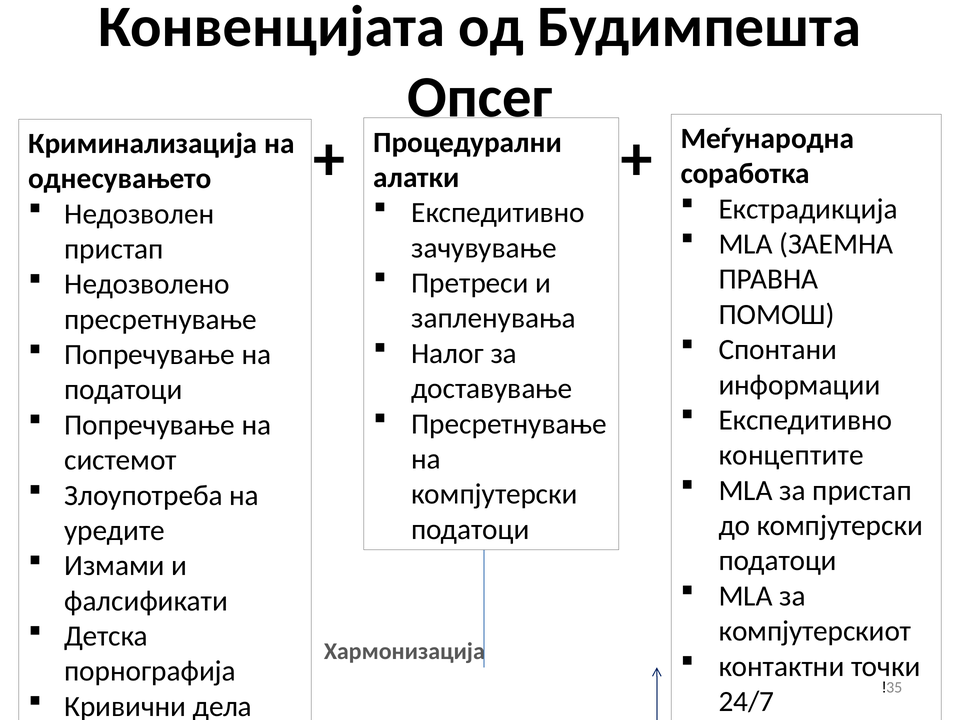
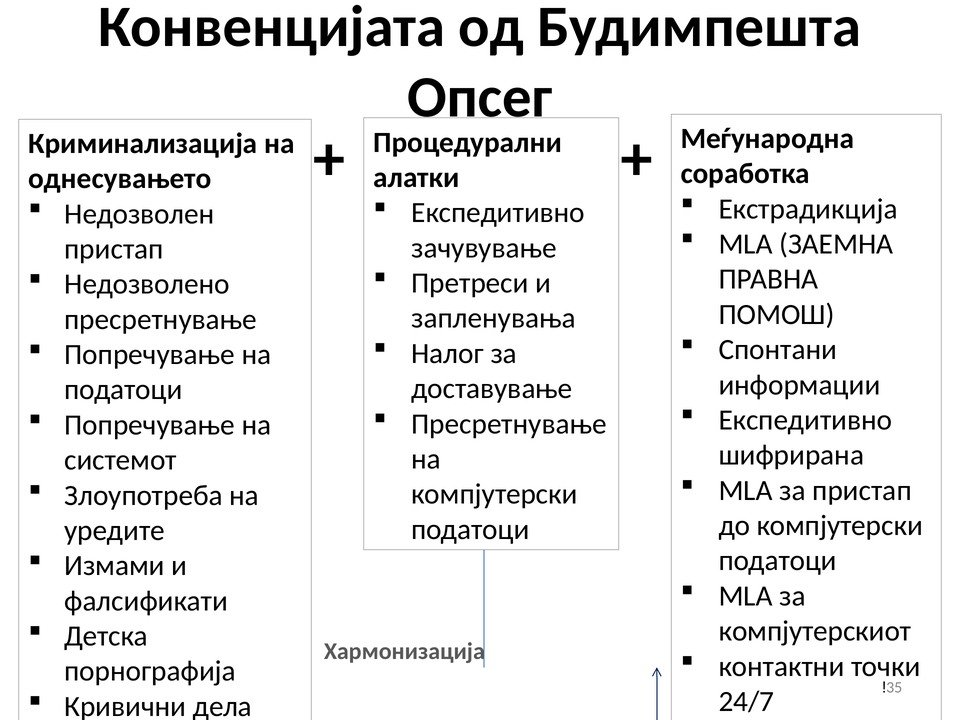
концептите: концептите -> шифрирана (791, 455)
